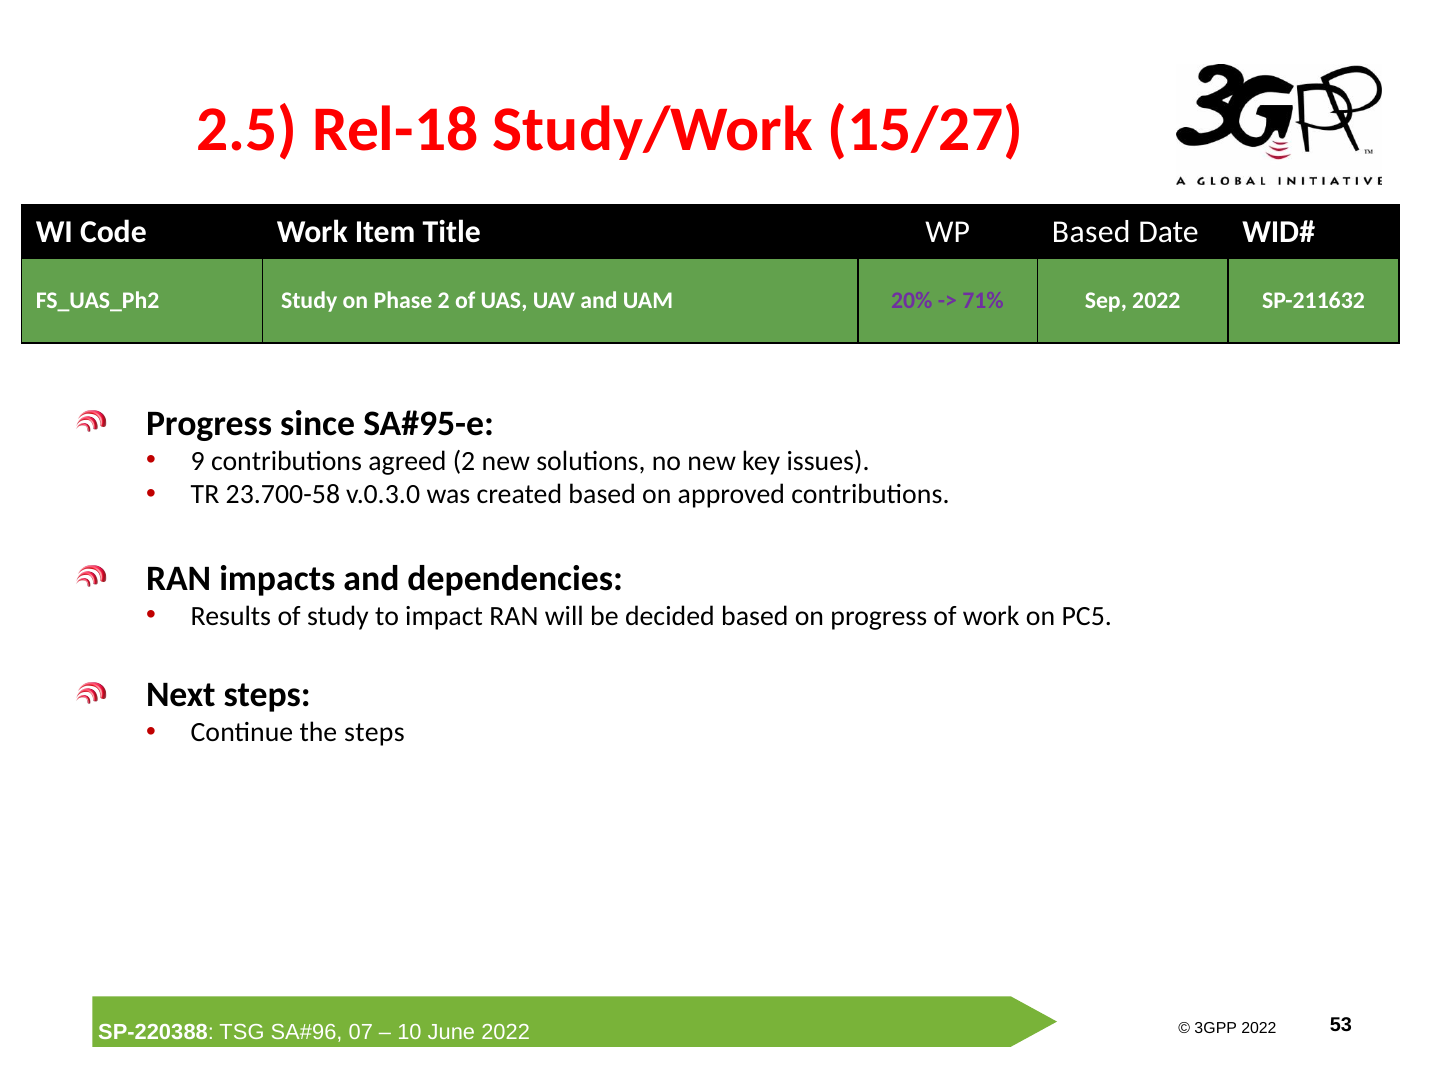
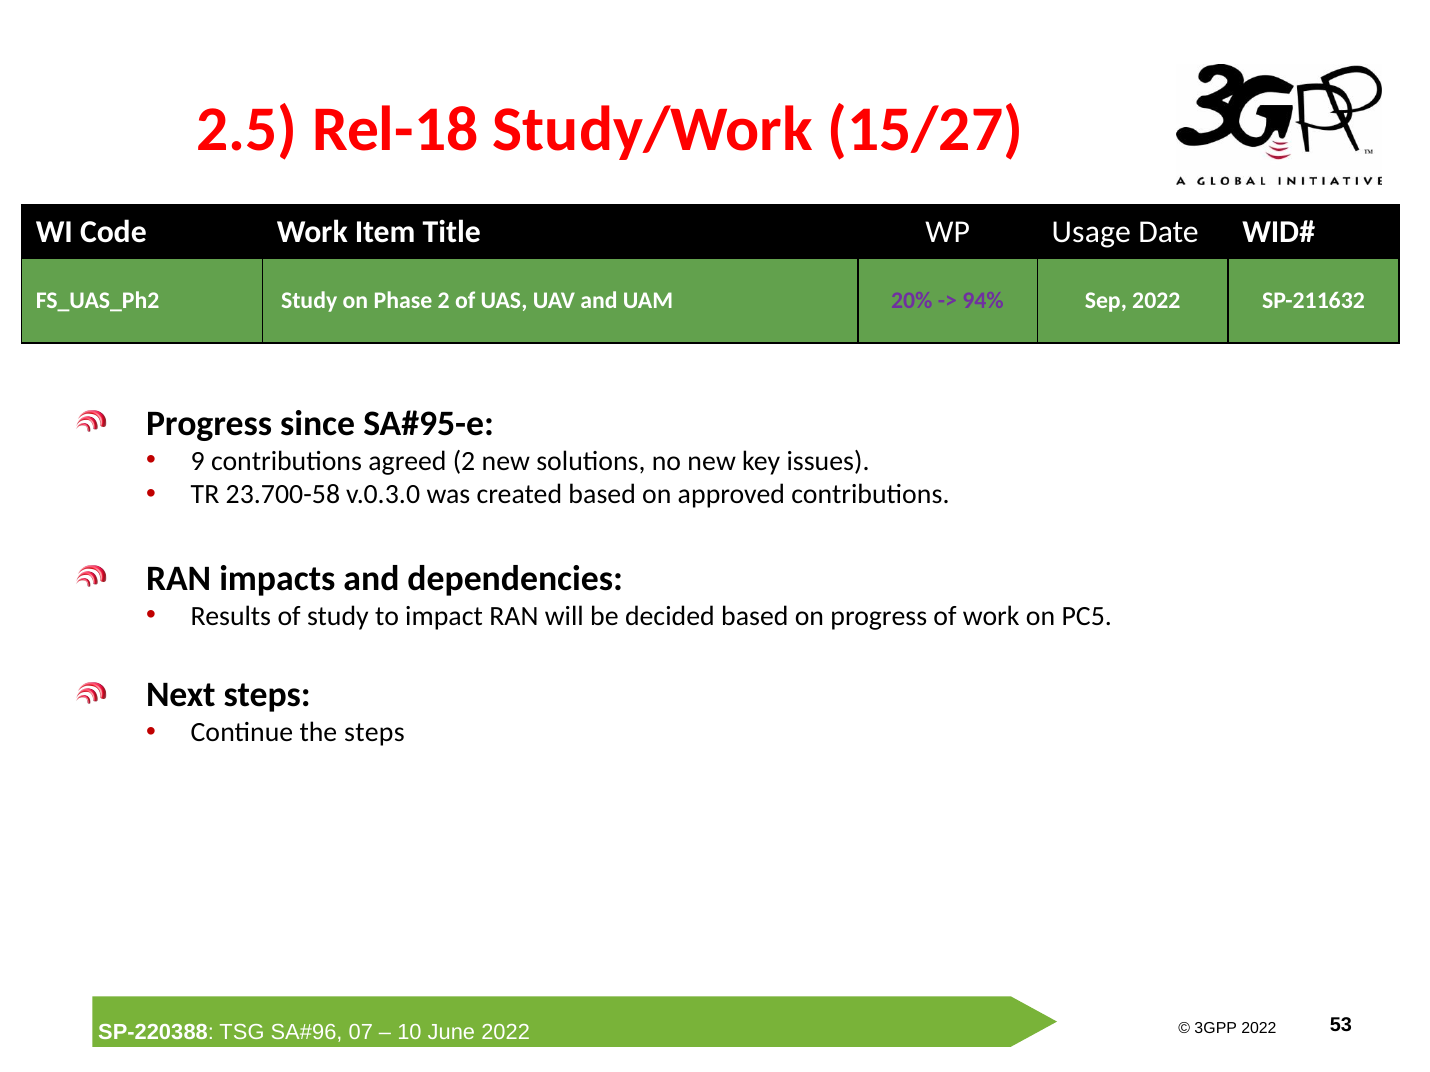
WP Based: Based -> Usage (1091, 232)
71%: 71% -> 94% (983, 301)
